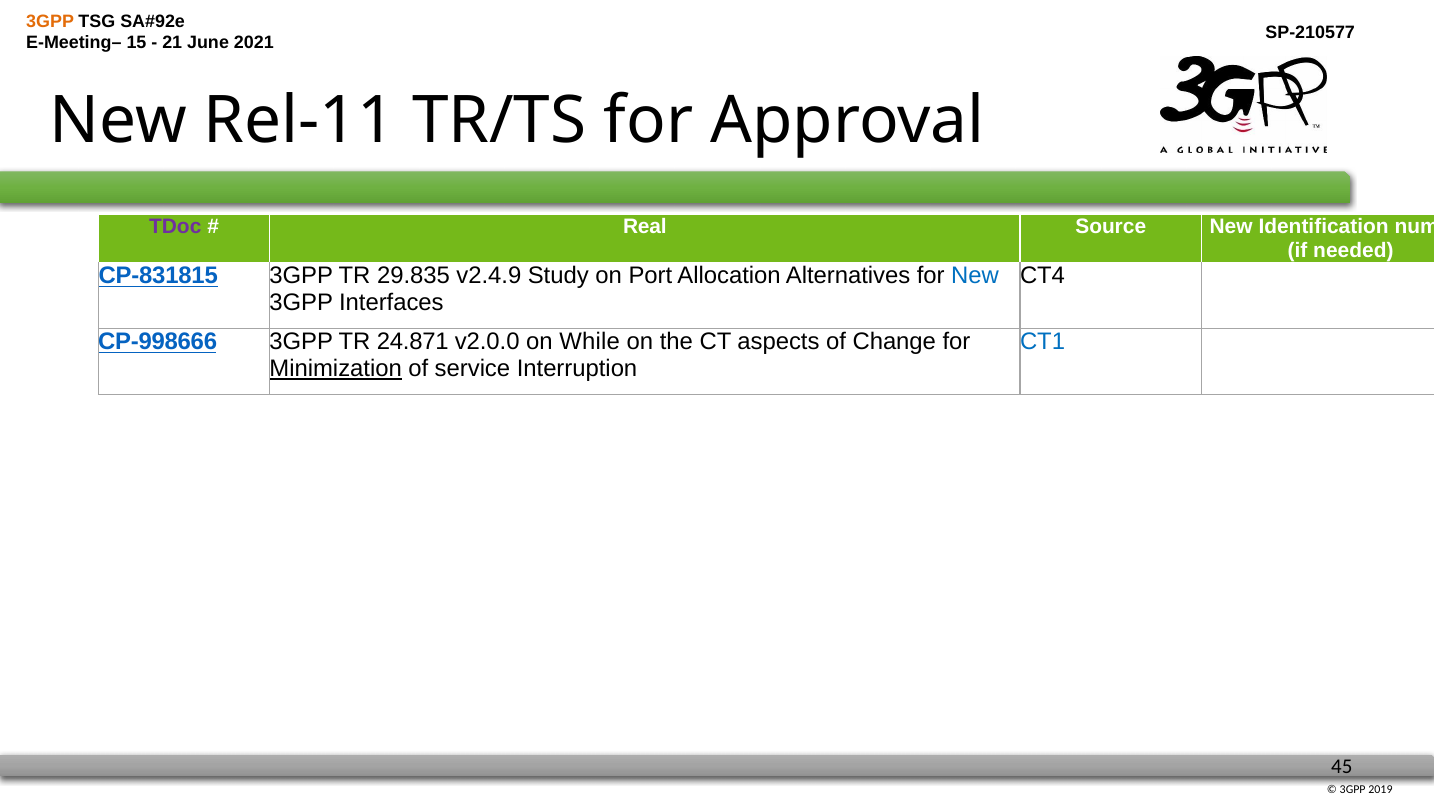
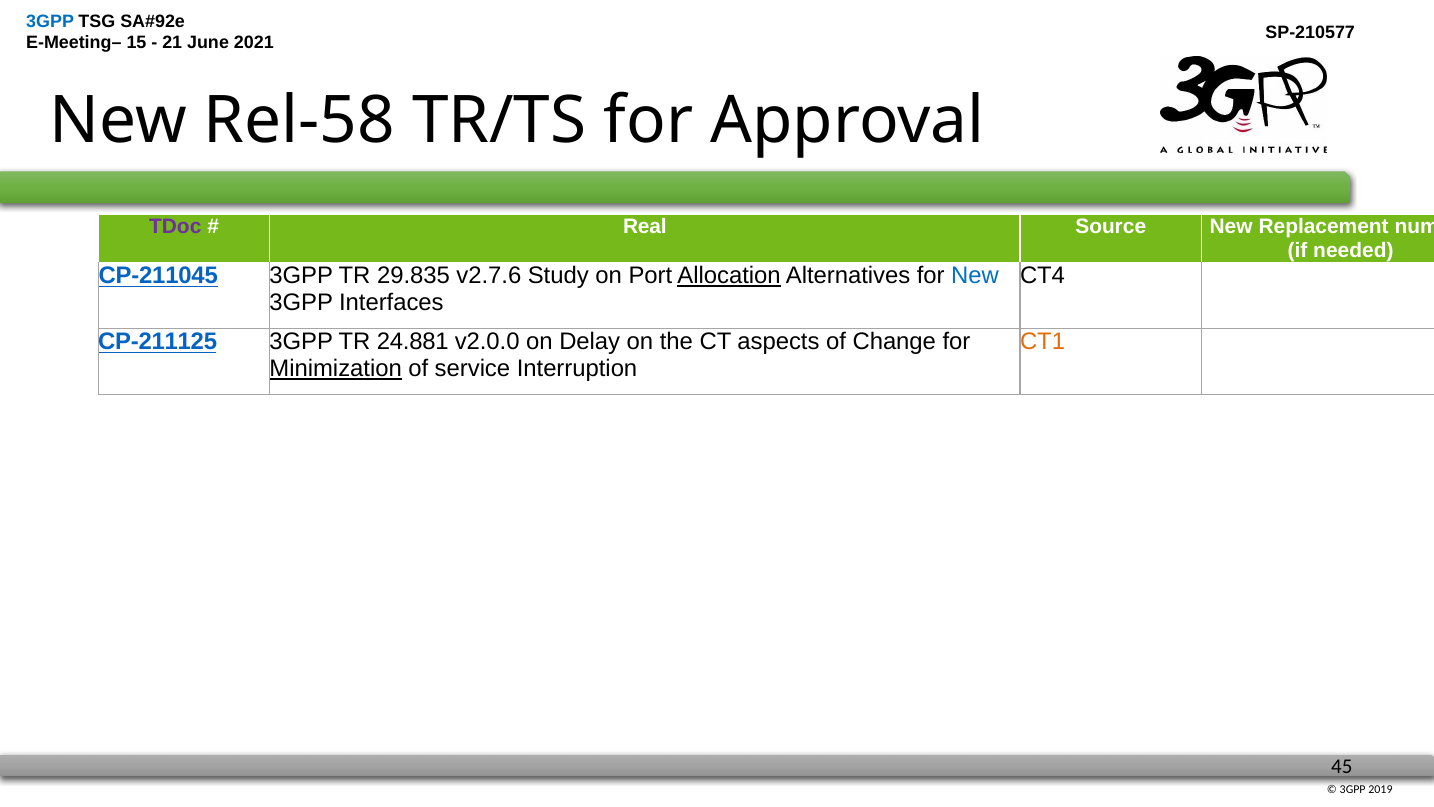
3GPP colour: orange -> blue (50, 22)
Rel-11: Rel-11 -> Rel-58 (299, 120)
Identification: Identification -> Replacement (1324, 227)
CP-831815: CP-831815 -> CP-211045 (158, 276)
v2.4.9: v2.4.9 -> v2.7.6 (489, 276)
Allocation underline: none -> present (729, 276)
CP-998666: CP-998666 -> CP-211125 (158, 342)
24.871: 24.871 -> 24.881 (413, 342)
While: While -> Delay (590, 342)
CT1 colour: blue -> orange (1043, 342)
